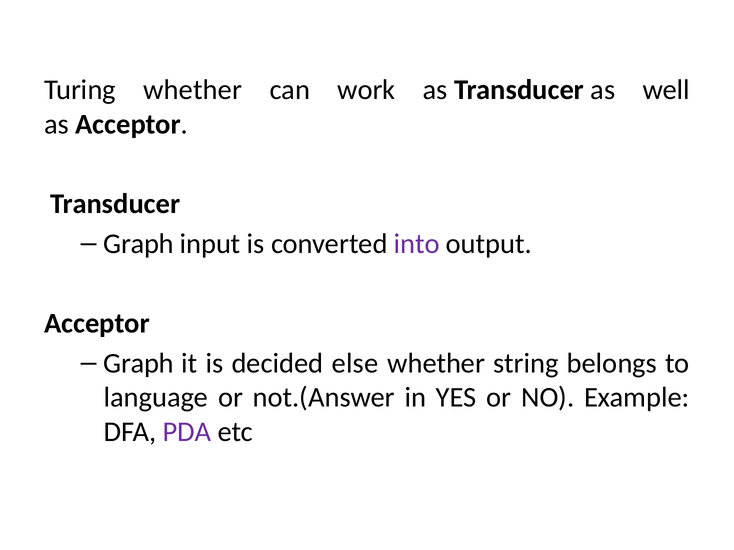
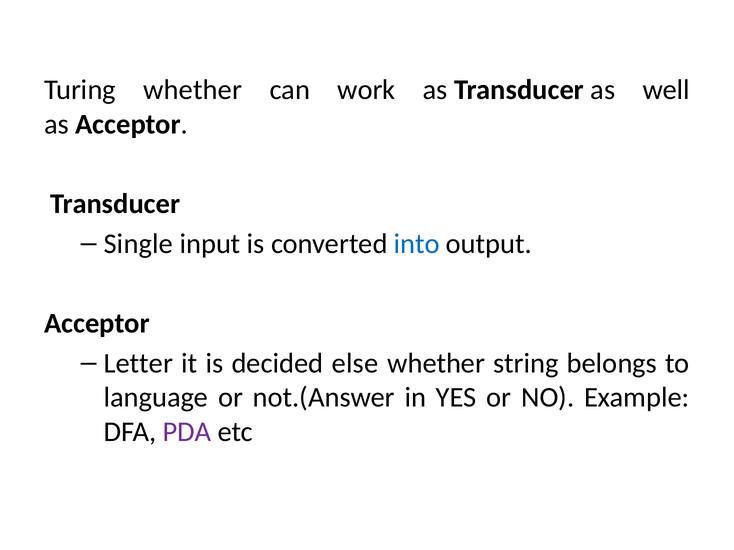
Graph: Graph -> Single (138, 244)
into colour: purple -> blue (417, 244)
Graph: Graph -> Letter (138, 364)
